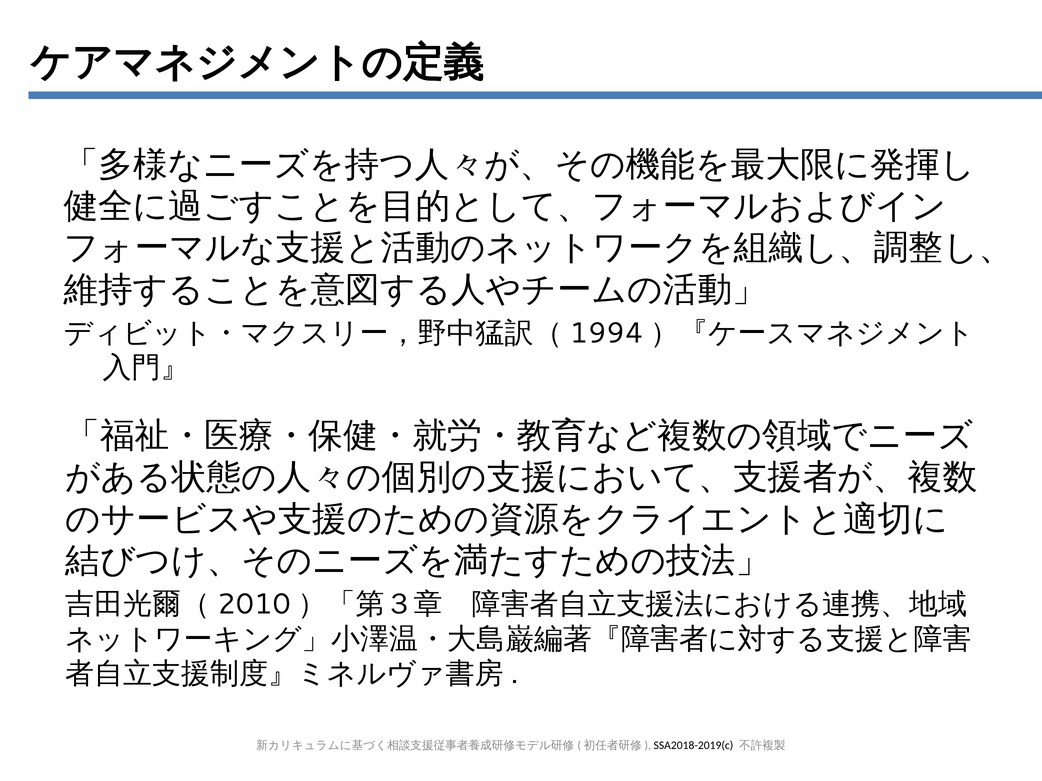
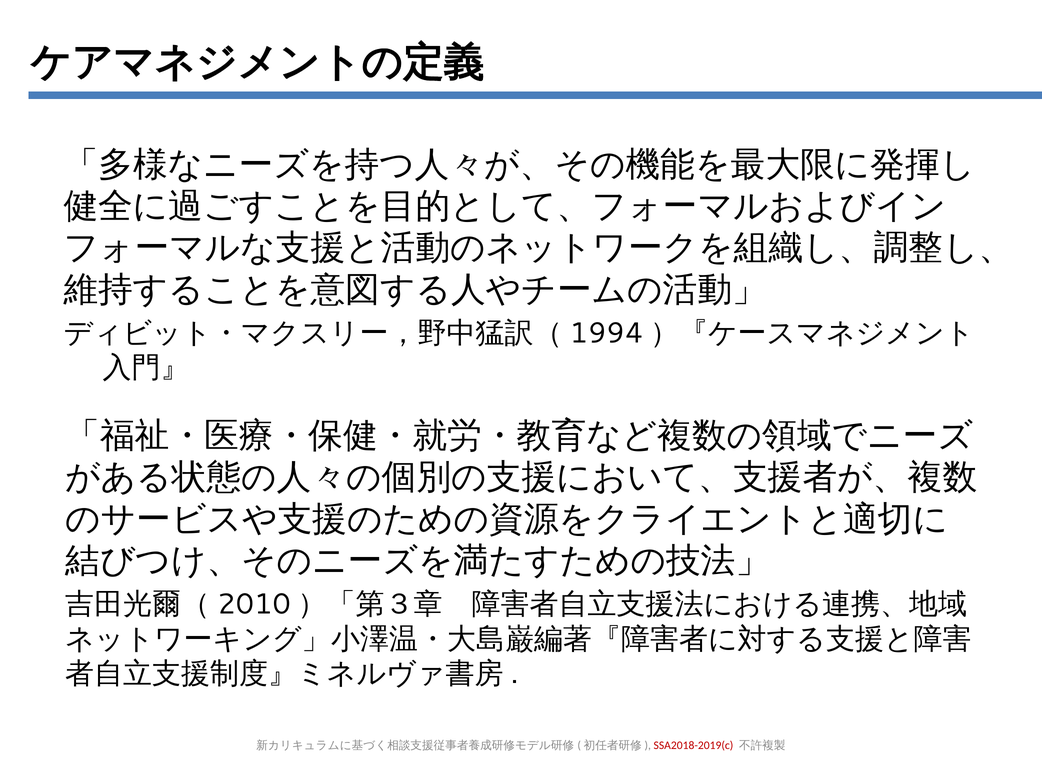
SSA2018-2019(c colour: black -> red (693, 746)
